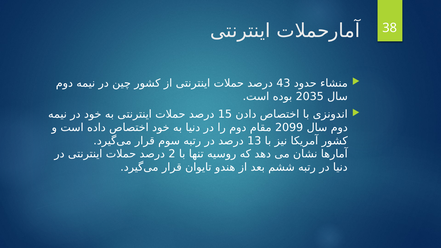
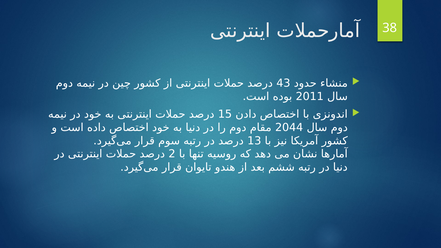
2035: 2035 -> 2011 (310, 97)
2099: 2099 -> 2044 (289, 128)
